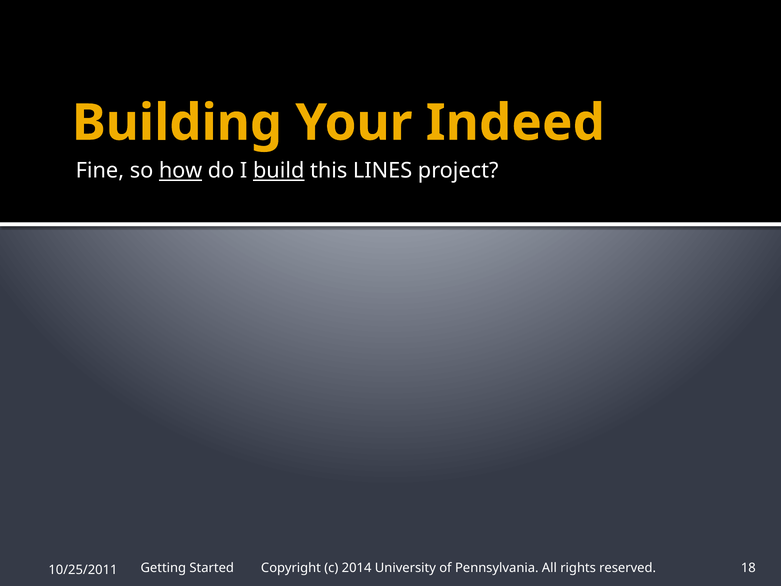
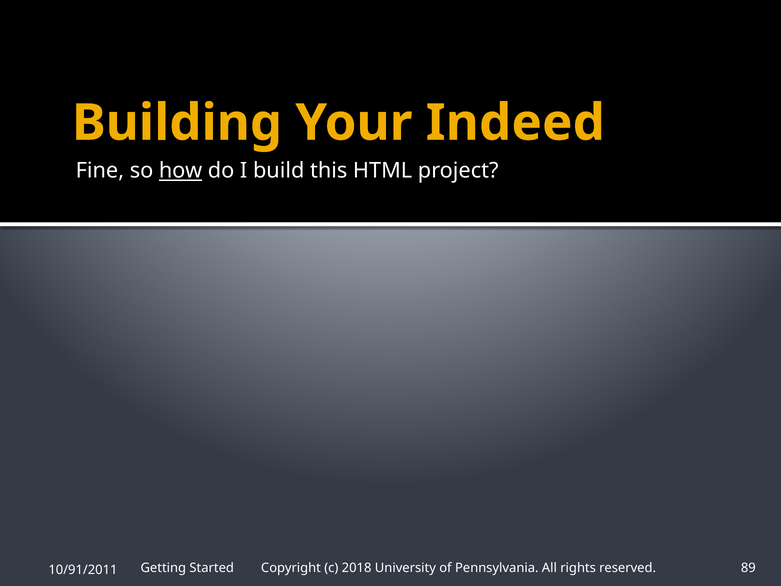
build underline: present -> none (279, 171)
LINES: LINES -> HTML (383, 171)
2014: 2014 -> 2018 (357, 568)
18: 18 -> 89 (748, 568)
10/25/2011: 10/25/2011 -> 10/91/2011 (83, 570)
